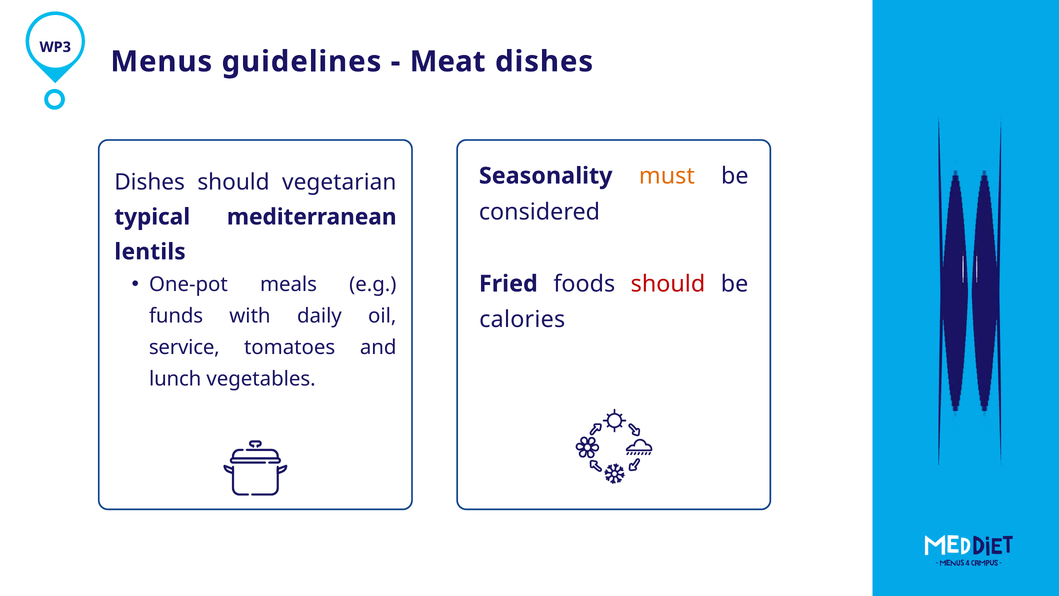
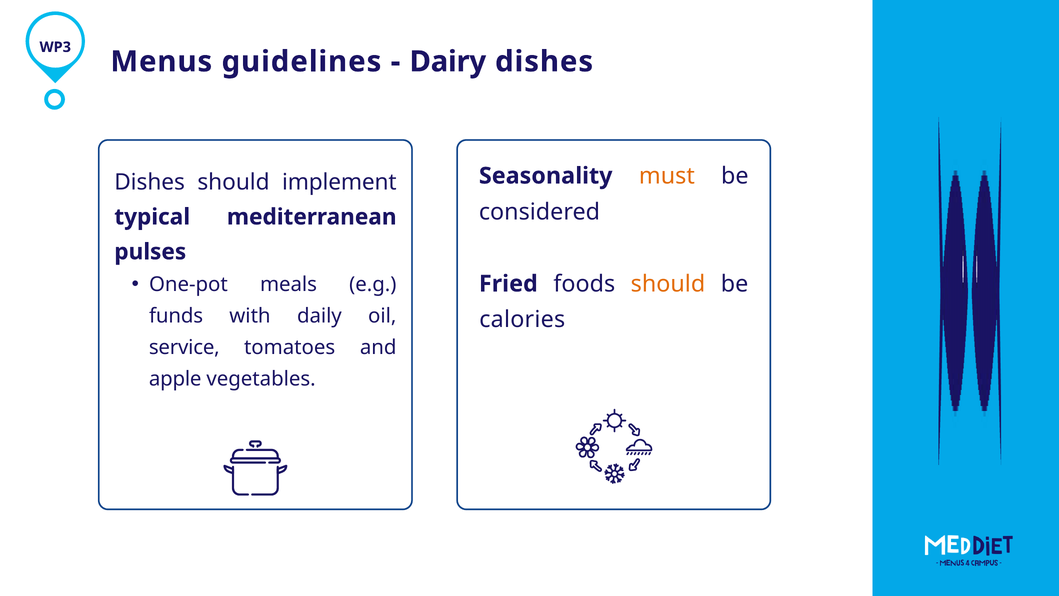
Meat: Meat -> Dairy (448, 62)
vegetarian: vegetarian -> implement (339, 182)
lentils: lentils -> pulses (150, 252)
should colour: red -> orange (668, 284)
lunch: lunch -> apple (175, 379)
